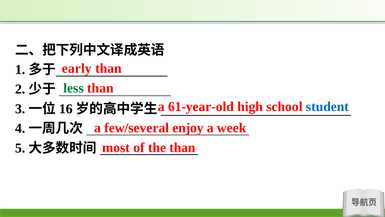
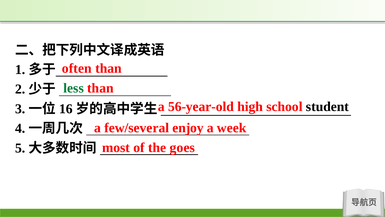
early: early -> often (77, 68)
61-year-old: 61-year-old -> 56-year-old (201, 106)
student colour: blue -> black (327, 106)
the than: than -> goes (182, 147)
